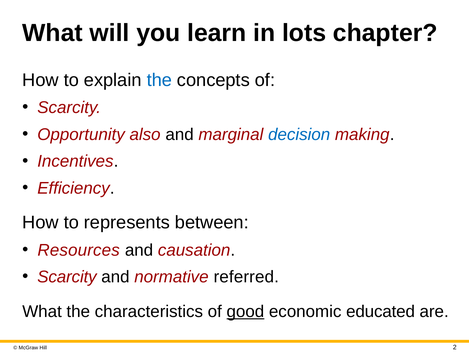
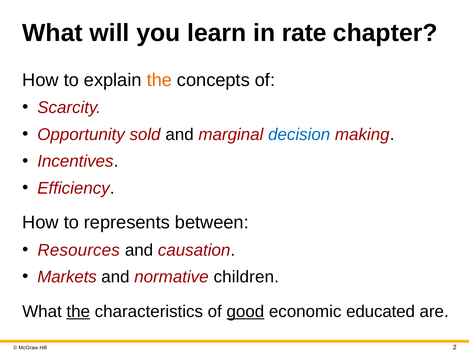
lots: lots -> rate (304, 33)
the colour: blue -> orange (159, 80)
also: also -> sold (145, 134)
Scarcity: Scarcity -> Markets (67, 277)
referred: referred -> children (246, 277)
the underline: none -> present (78, 311)
